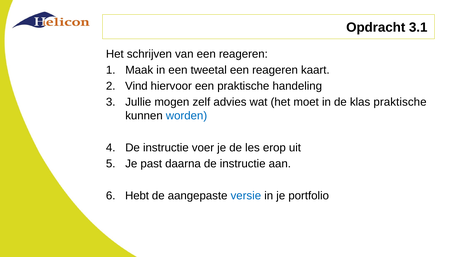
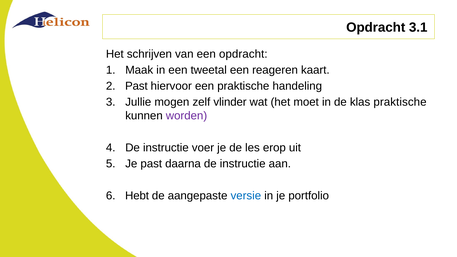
van een reageren: reageren -> opdracht (243, 54)
Vind: Vind -> Past (136, 86)
advies: advies -> vlinder (230, 102)
worden colour: blue -> purple (187, 116)
